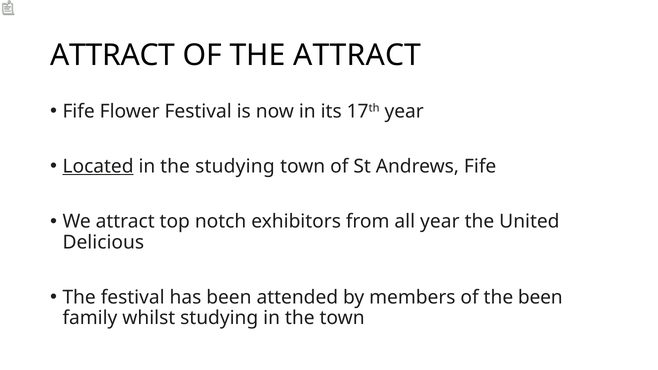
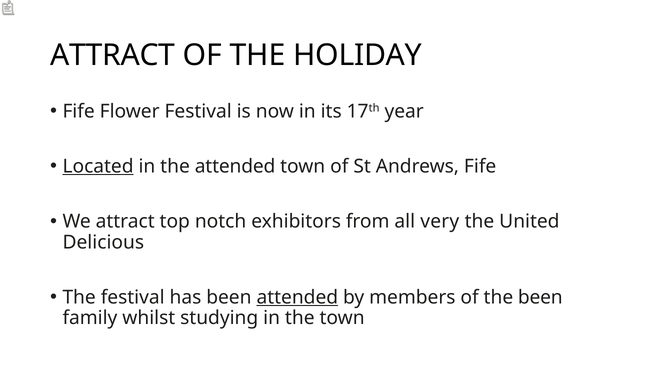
THE ATTRACT: ATTRACT -> HOLIDAY (358, 55)
the studying: studying -> attended (235, 166)
all year: year -> very (440, 222)
attended underline: none -> present (297, 298)
